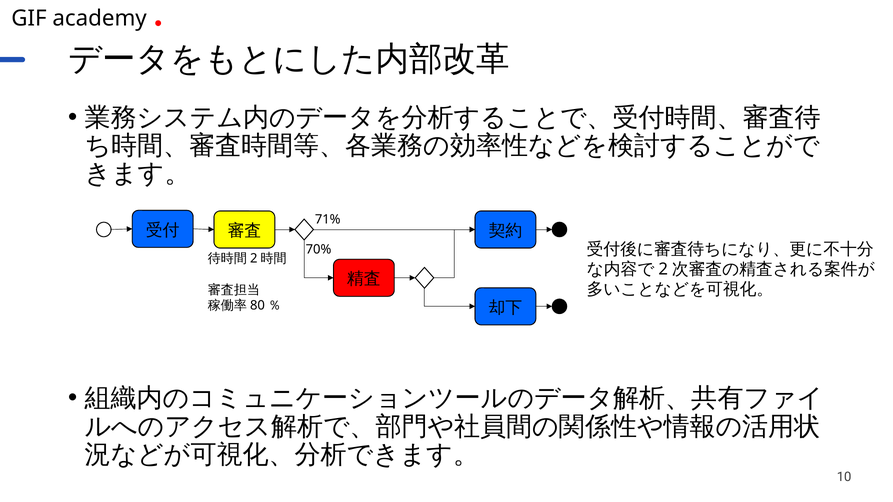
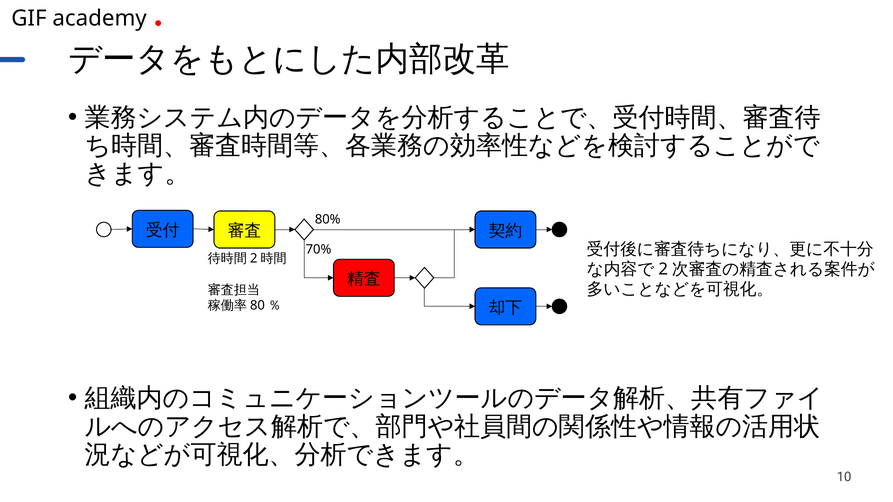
71%: 71% -> 80% (328, 220)
